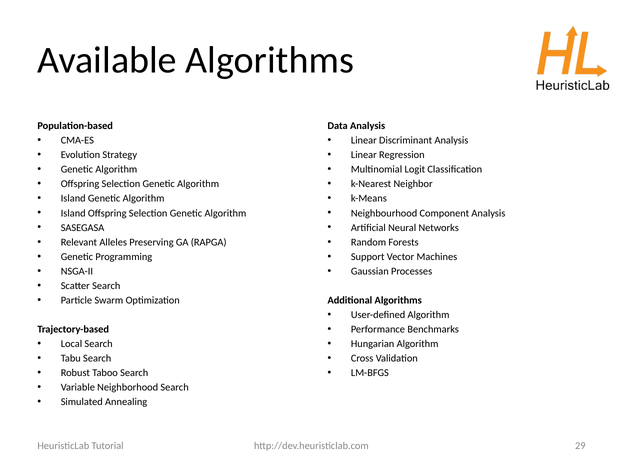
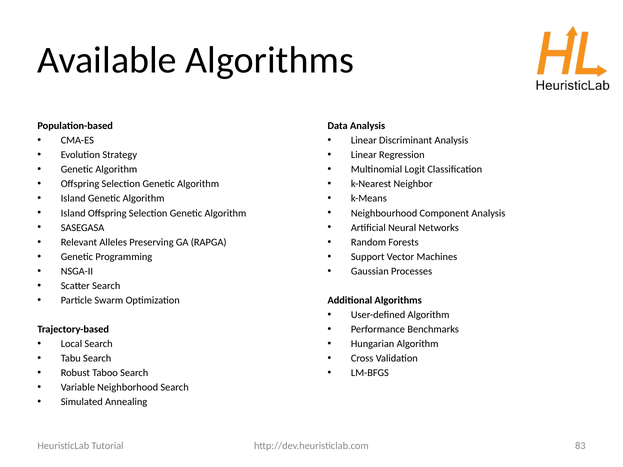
29: 29 -> 83 (580, 446)
